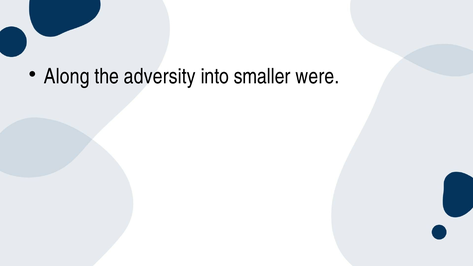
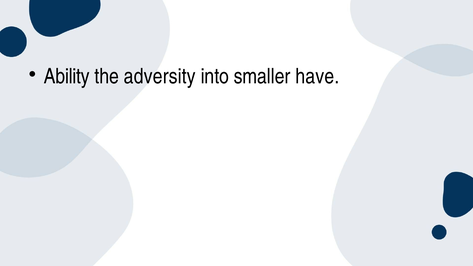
Along: Along -> Ability (67, 77)
were: were -> have (317, 77)
